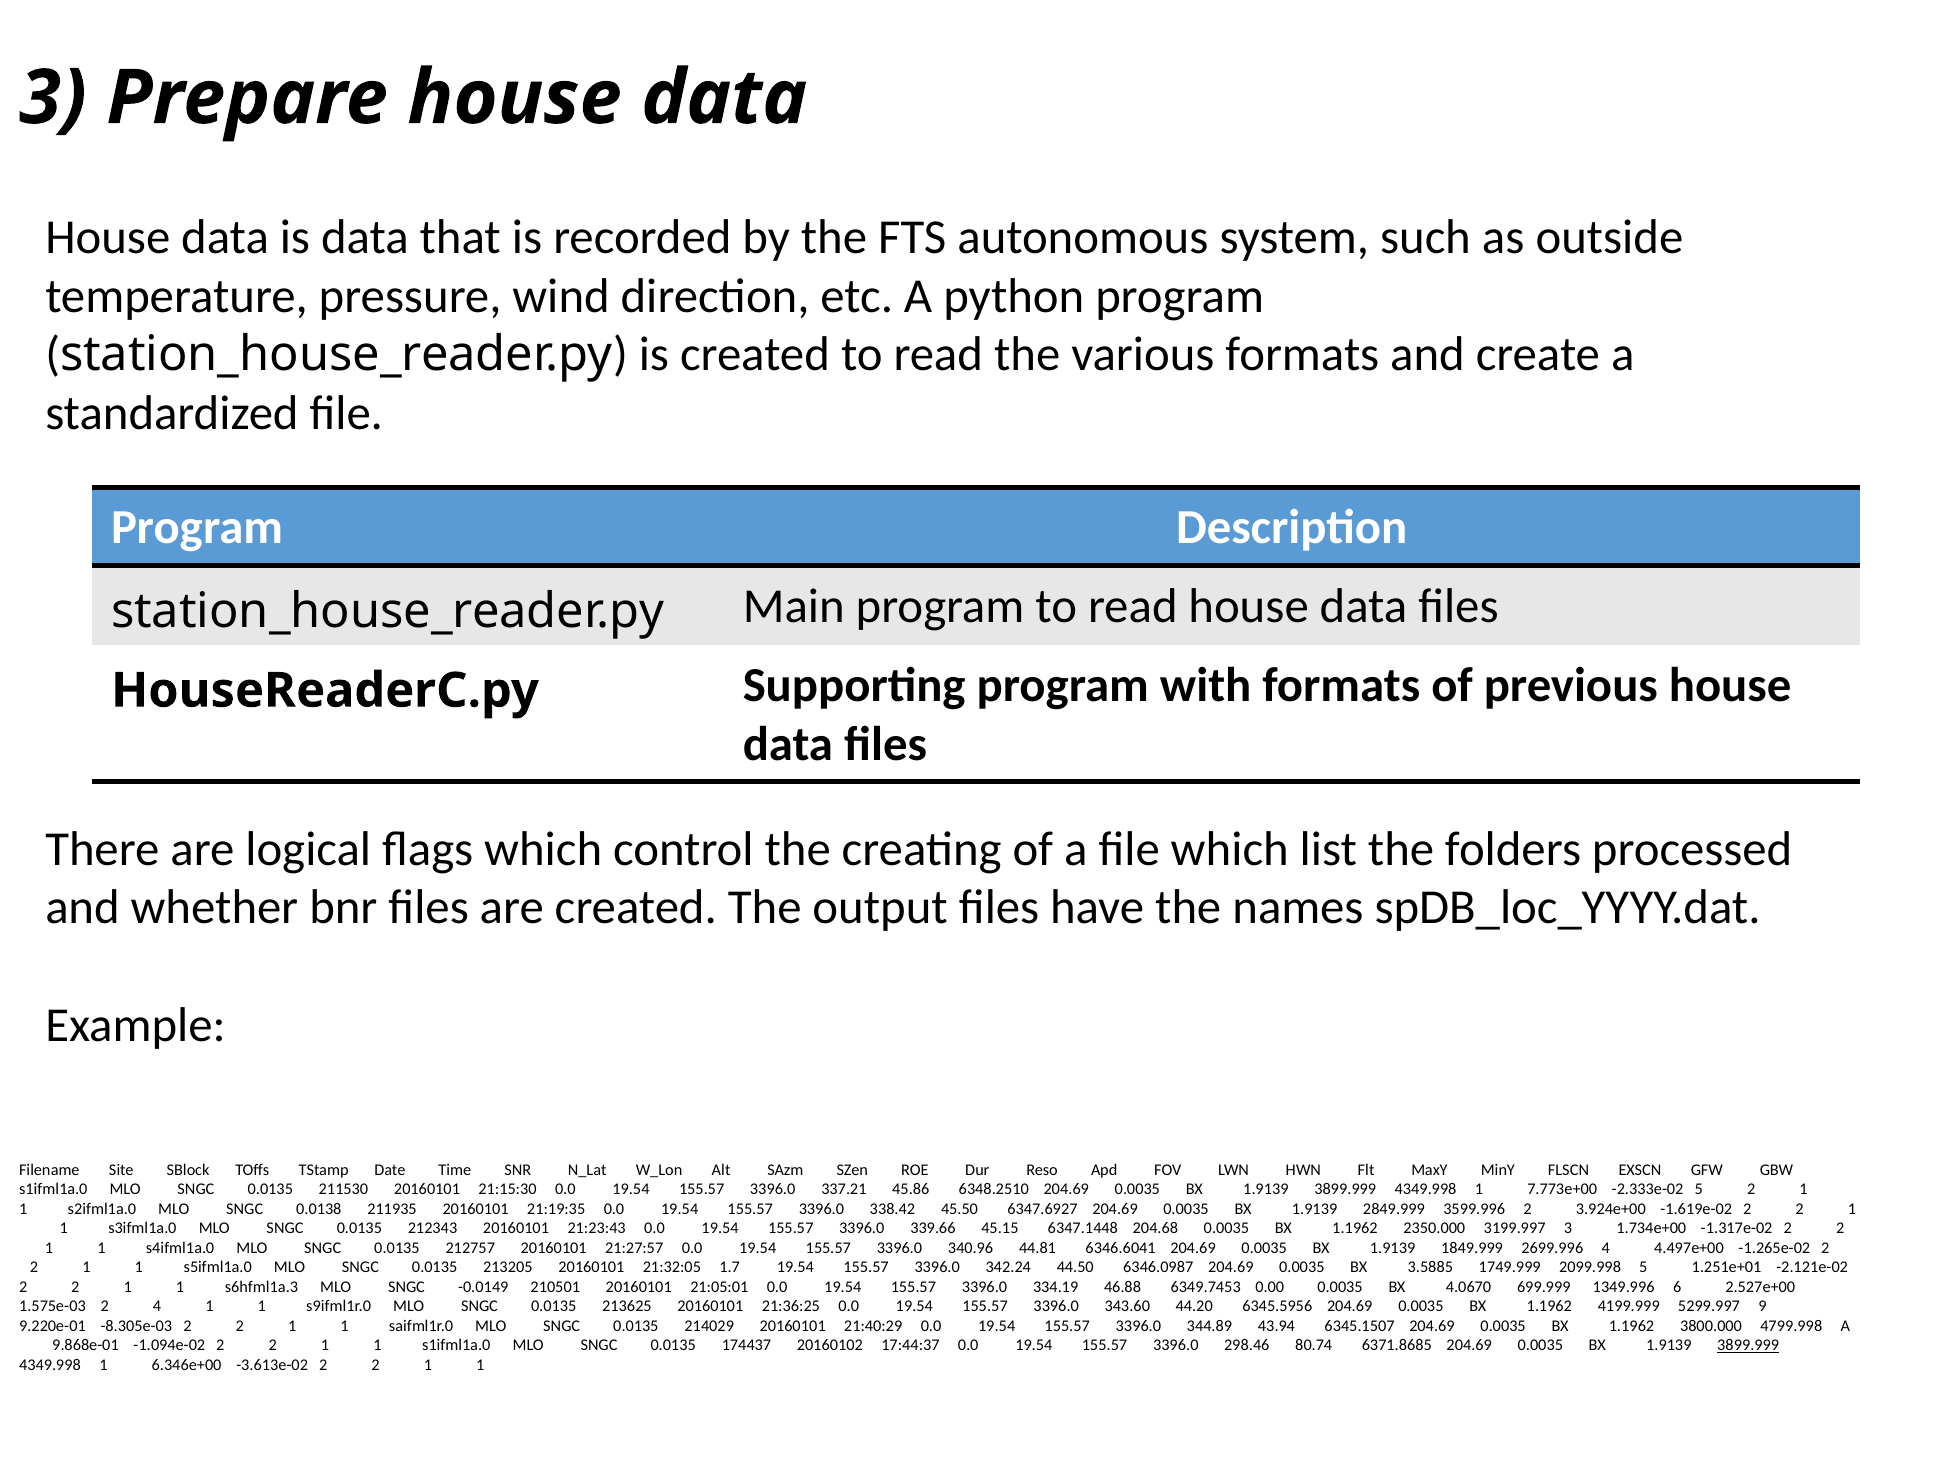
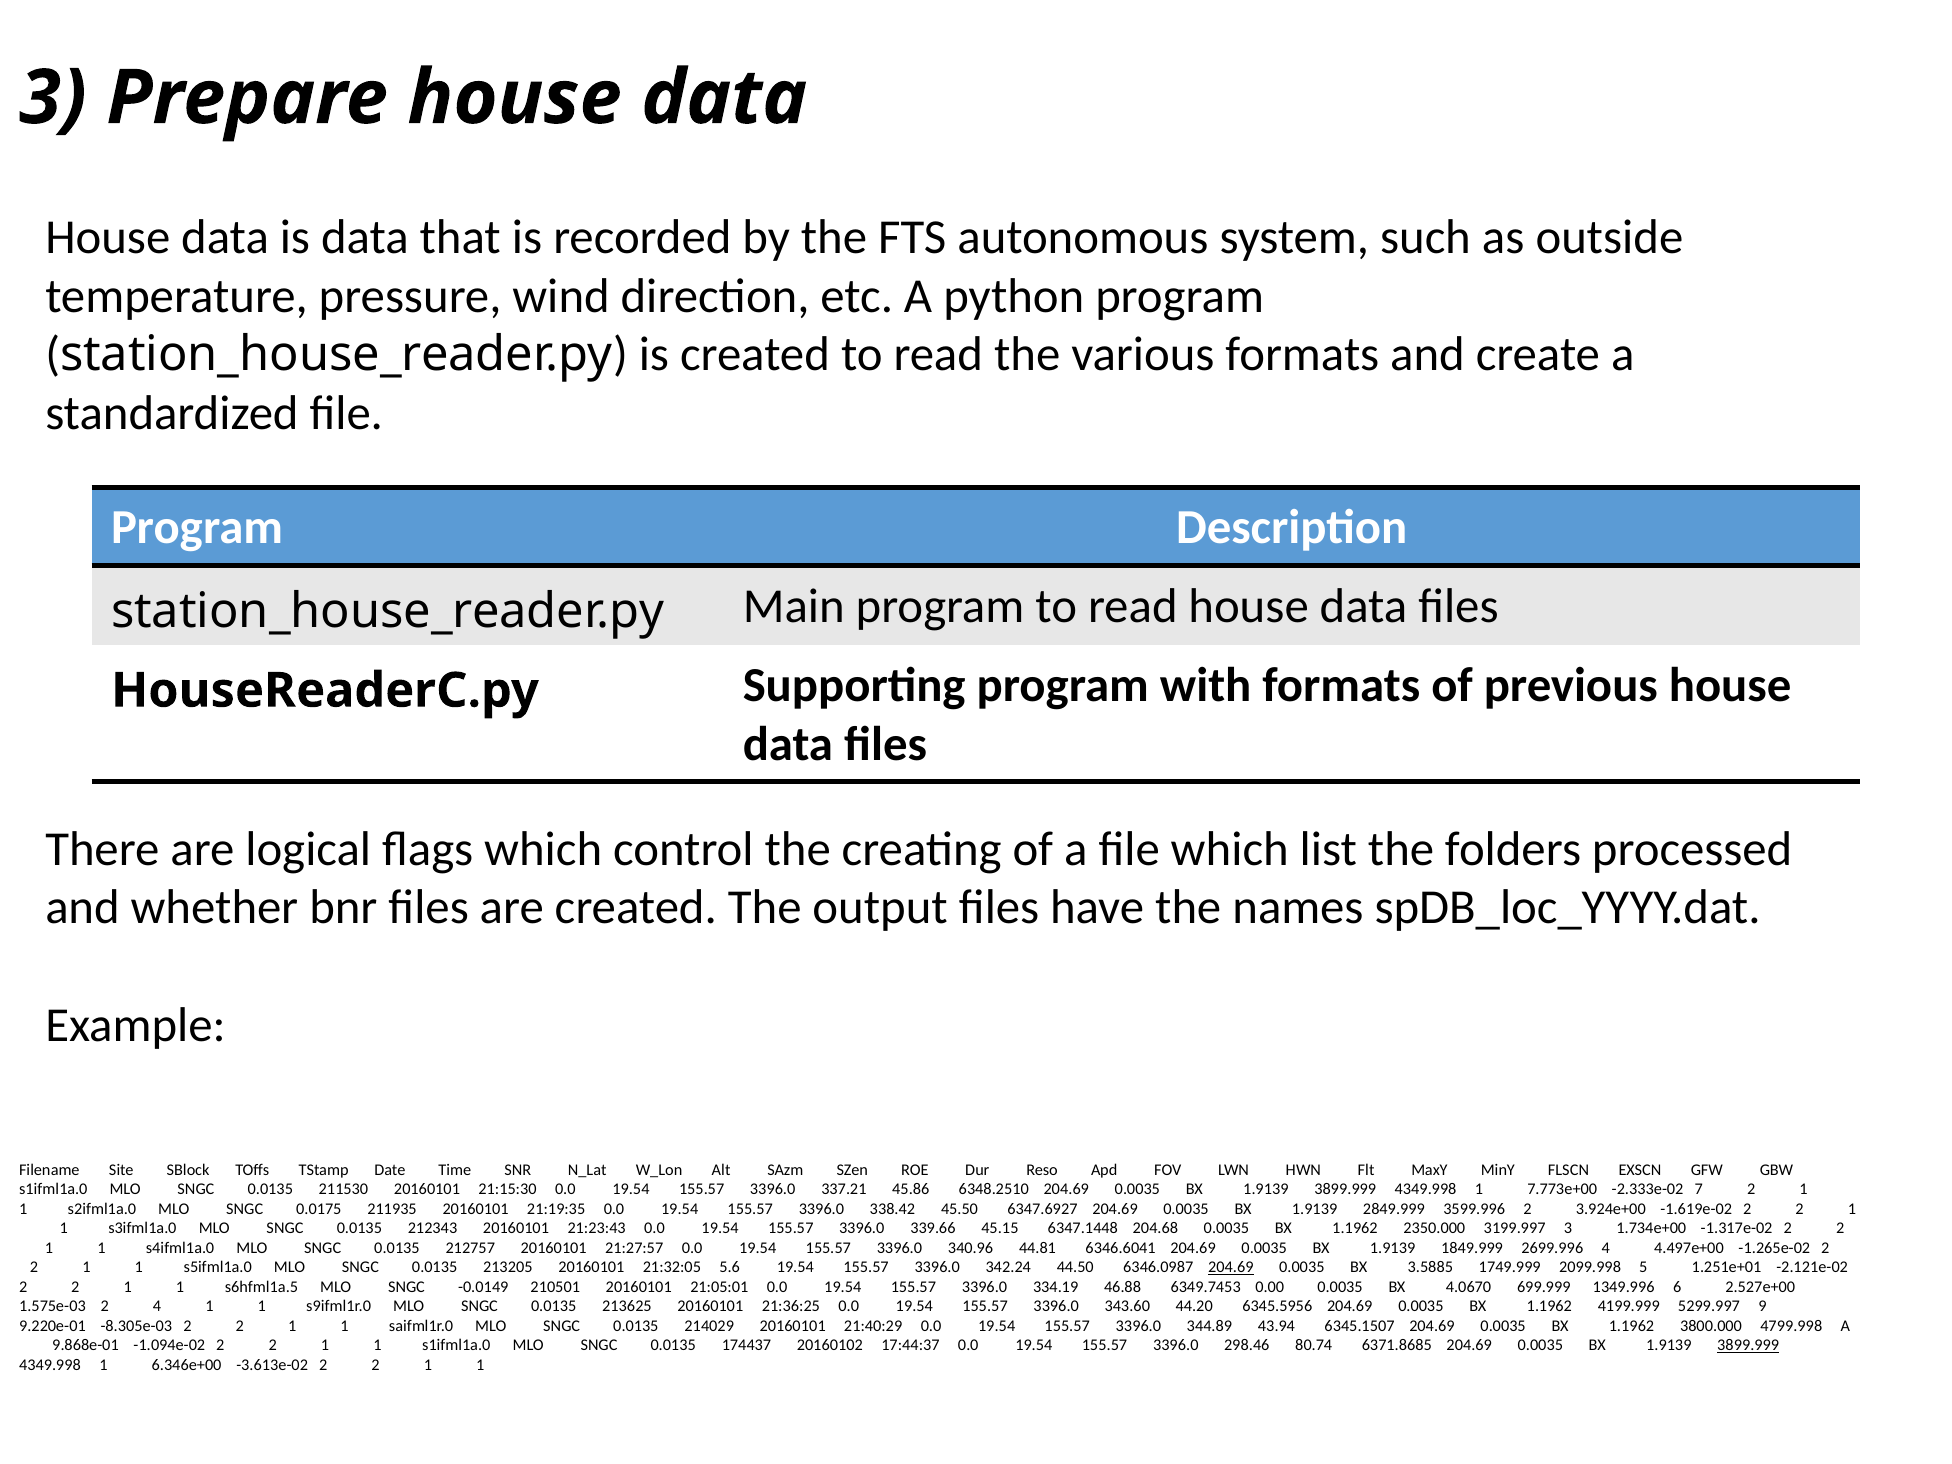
-2.333e-02 5: 5 -> 7 (1699, 1189)
0.0138: 0.0138 -> 0.0175 (319, 1209)
1.7: 1.7 -> 5.6 (730, 1267)
204.69 underline: none -> present (1231, 1267)
s6hfml1a.3: s6hfml1a.3 -> s6hfml1a.5 (261, 1287)
